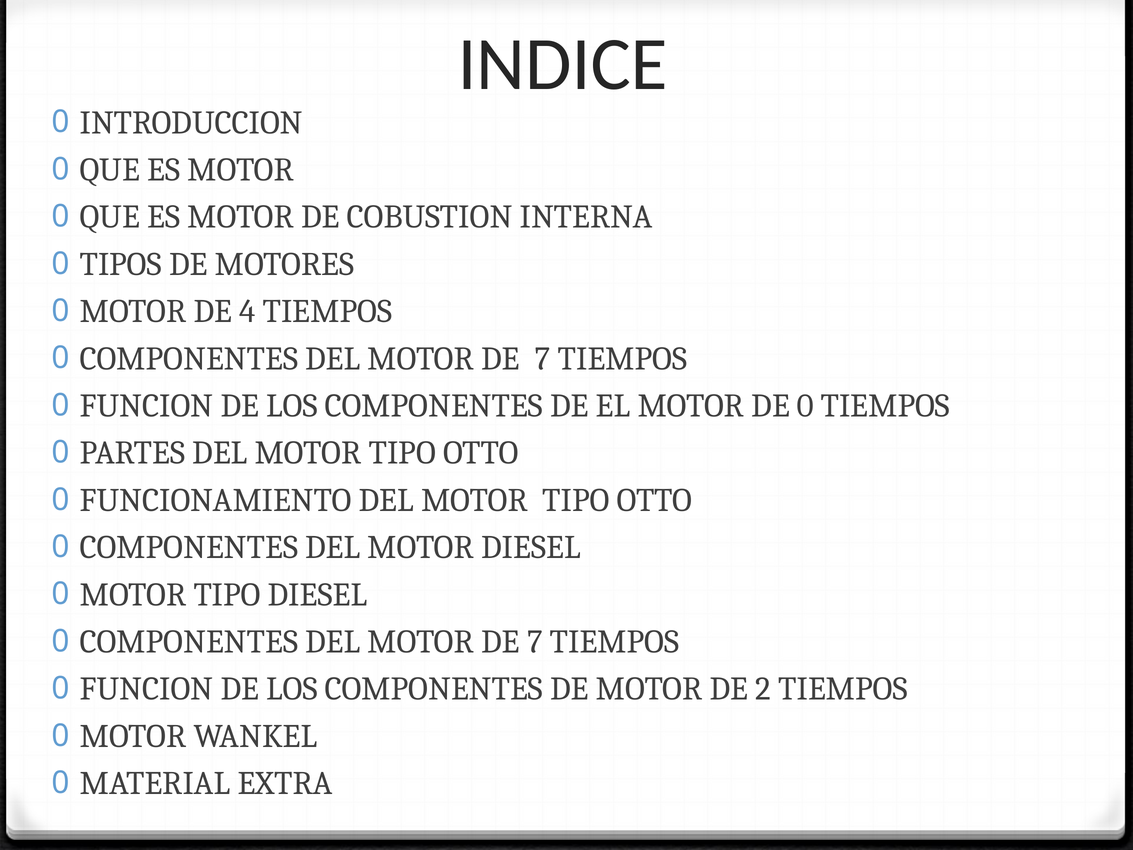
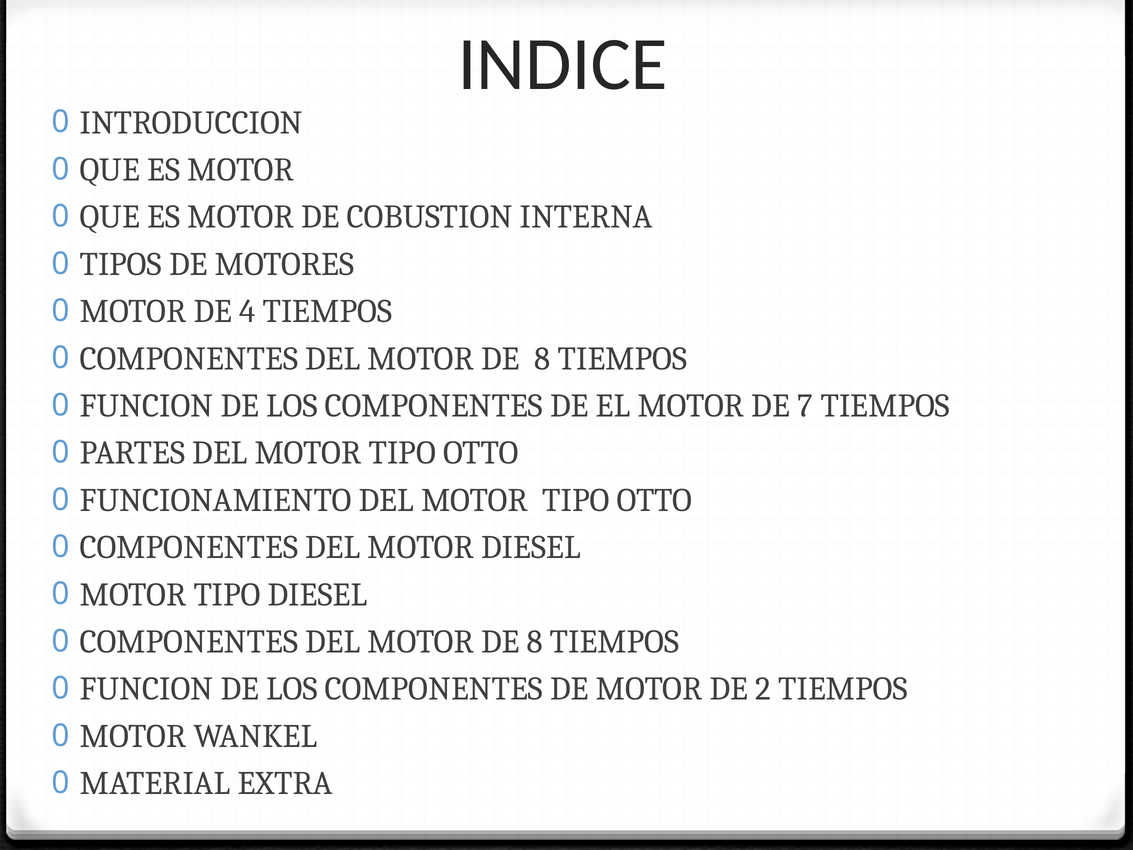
7: 7 -> 8 (542, 359)
DE 0: 0 -> 7 (805, 406)
7: 7 -> 8 (535, 642)
